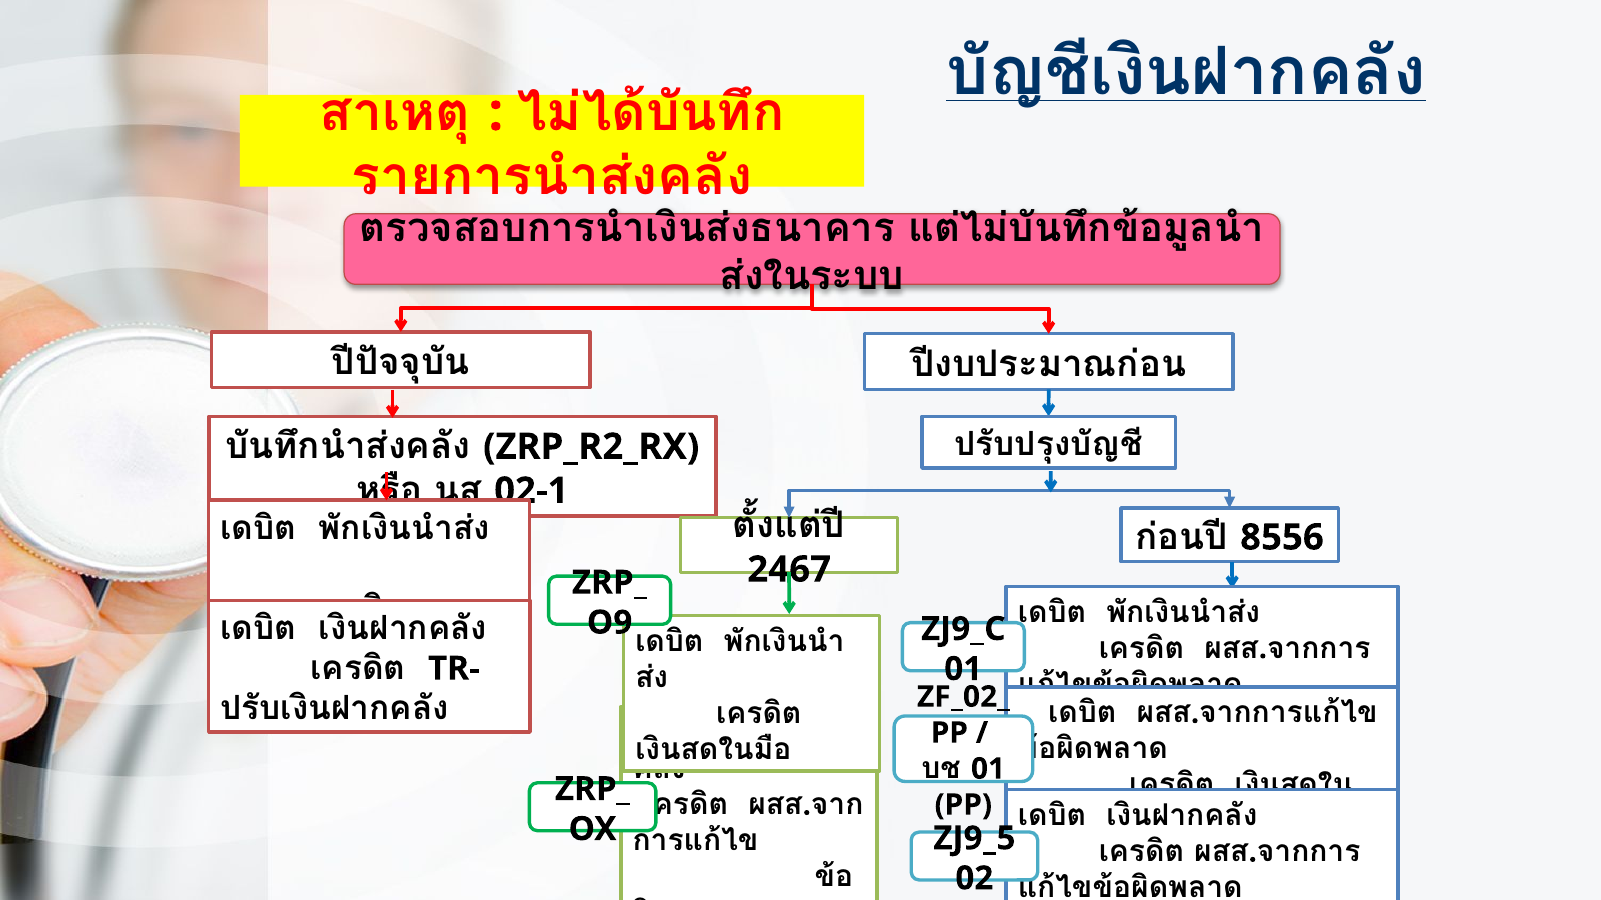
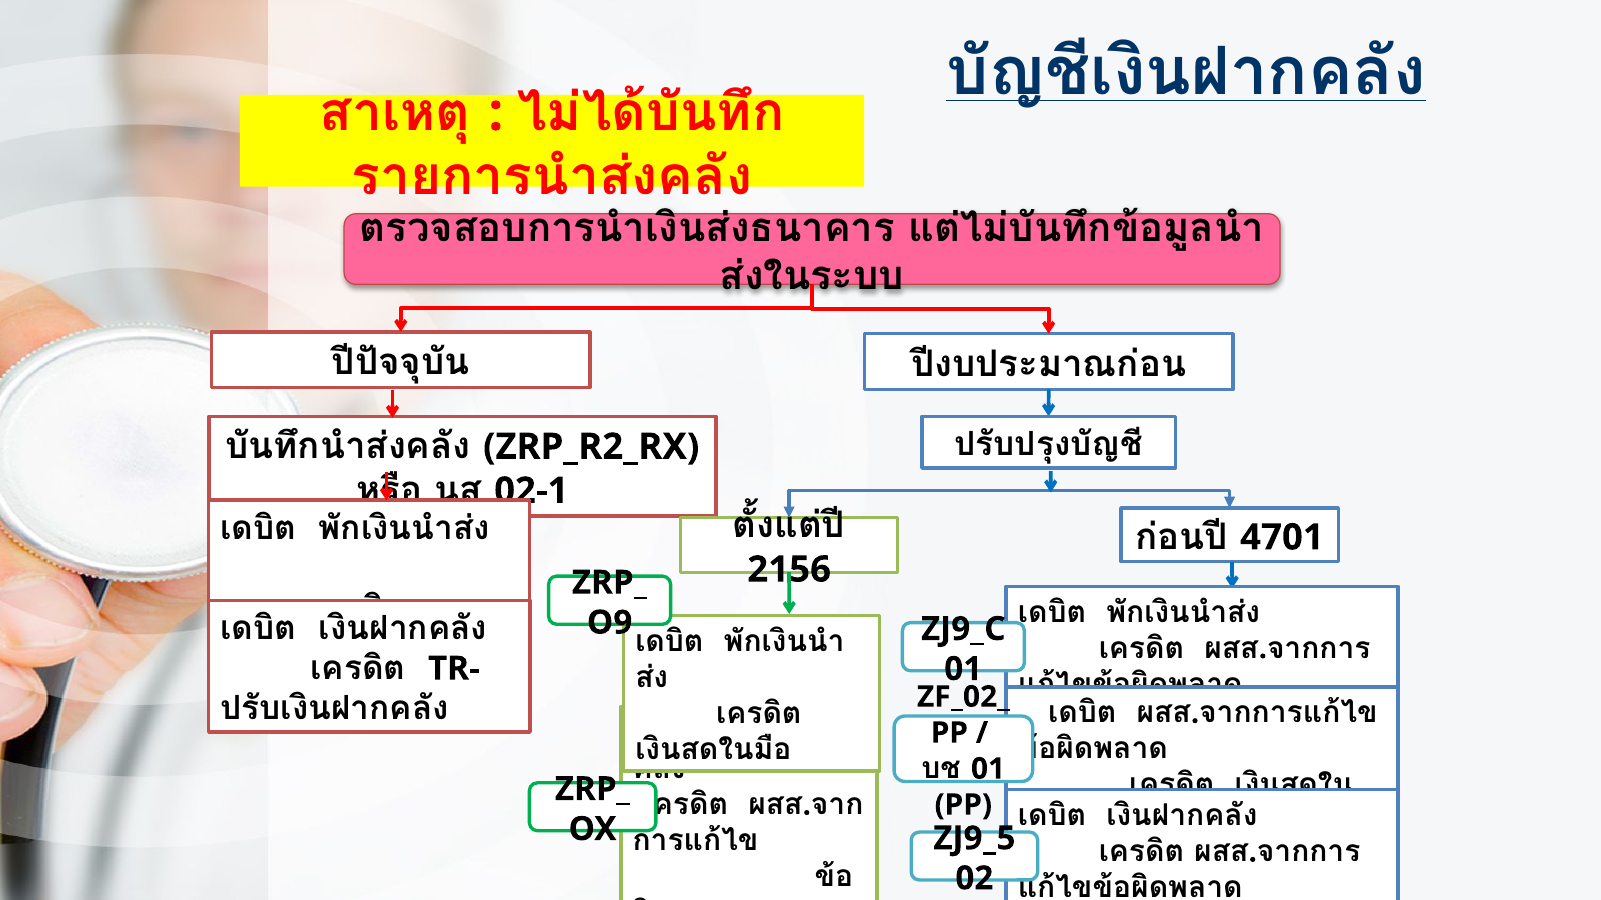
8556: 8556 -> 4701 (1282, 538)
2467: 2467 -> 2156 (789, 570)
